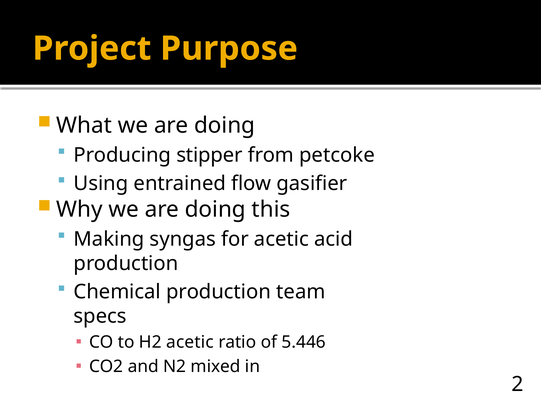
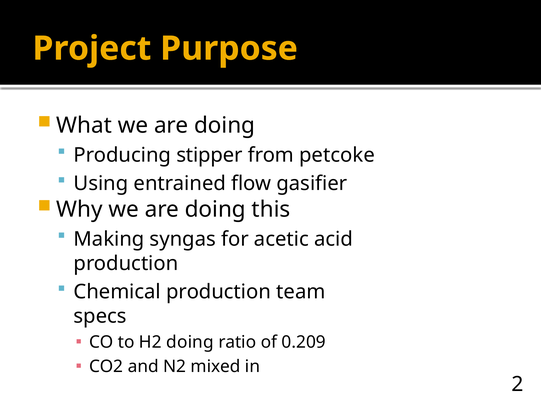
H2 acetic: acetic -> doing (190, 343)
5.446: 5.446 -> 0.209 (304, 343)
